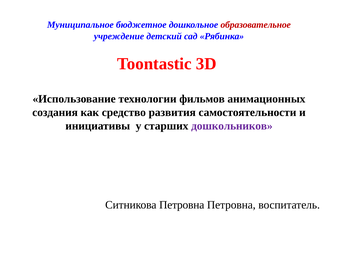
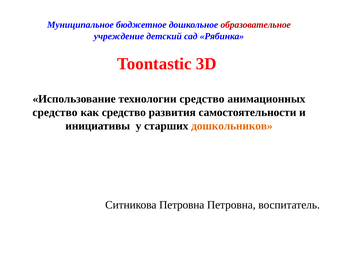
технологии фильмов: фильмов -> средство (202, 99)
создания: создания -> средство (55, 112)
дошкольников colour: purple -> orange (232, 126)
